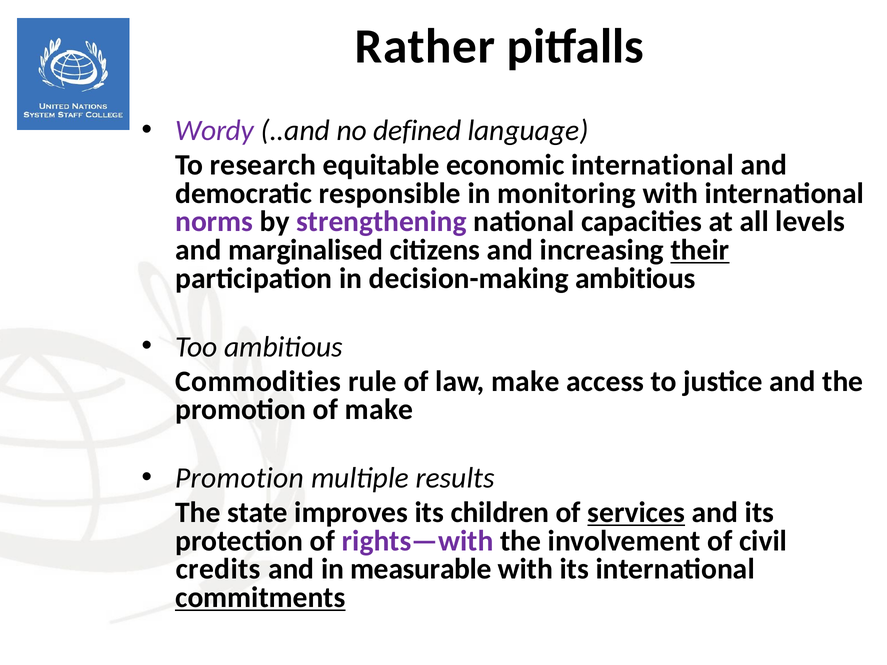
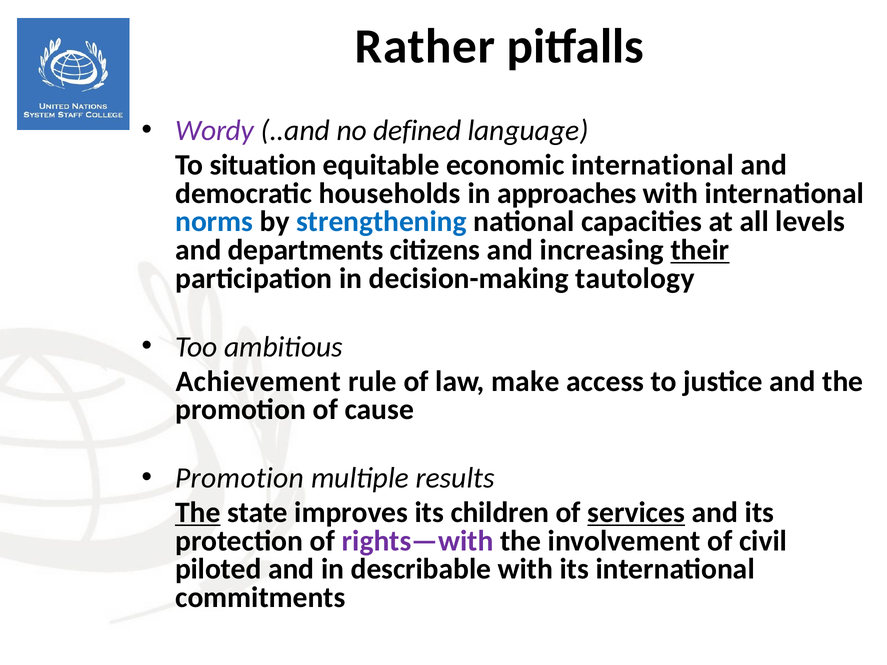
research: research -> situation (263, 165)
responsible: responsible -> households (390, 193)
monitoring: monitoring -> approaches (567, 193)
norms colour: purple -> blue (214, 222)
strengthening colour: purple -> blue (381, 222)
marginalised: marginalised -> departments (306, 250)
decision-making ambitious: ambitious -> tautology (635, 279)
Commodities: Commodities -> Achievement (258, 381)
of make: make -> cause (379, 410)
The underline: none -> present (198, 513)
credits: credits -> piloted (218, 569)
measurable: measurable -> describable (421, 569)
commitments underline: present -> none (260, 598)
